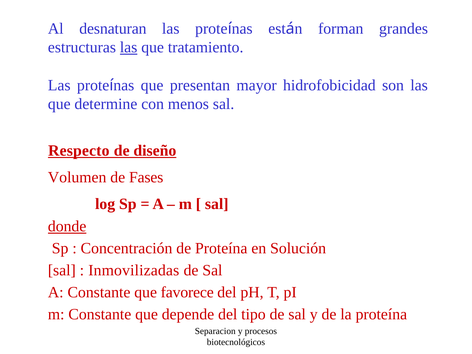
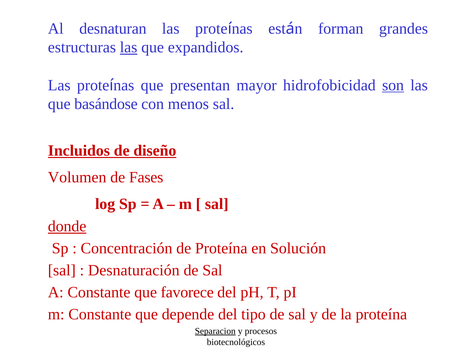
tratamiento: tratamiento -> expandidos (206, 47)
son underline: none -> present (393, 85)
determine: determine -> basándose (106, 104)
Respecto: Respecto -> Incluidos (79, 151)
Inmovilizadas: Inmovilizadas -> Desnaturación (134, 270)
Separacion underline: none -> present (215, 331)
